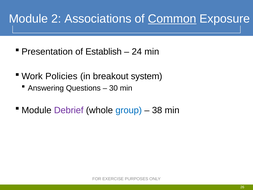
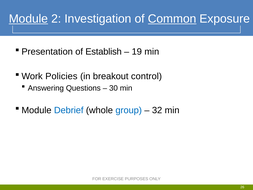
Module underline: none -> present (28, 19)
Associations: Associations -> Investigation (98, 19)
24: 24 -> 19 (137, 52)
system: system -> control (146, 76)
Debrief colour: purple -> blue (69, 110)
38: 38 -> 32 (157, 110)
